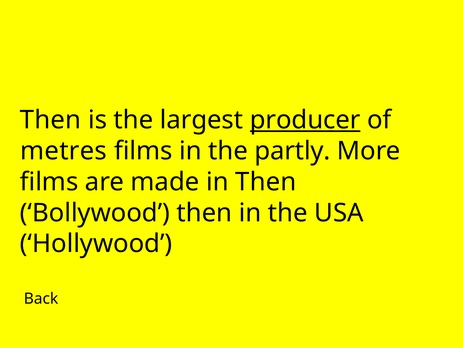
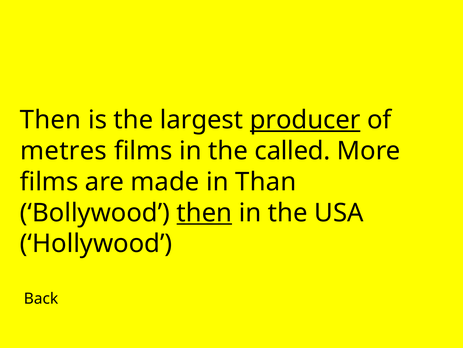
partly: partly -> called (293, 151)
in Then: Then -> Than (266, 182)
then underline: none -> present (204, 212)
